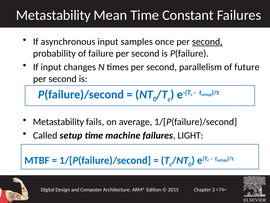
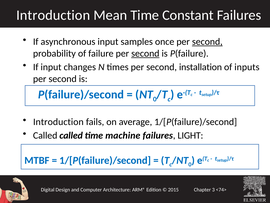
Metastability: Metastability -> Introduction (53, 15)
second underline: none -> present (145, 53)
parallelism: parallelism -> installation (201, 67)
future: future -> inputs (247, 67)
Metastability: Metastability -> Introduction (58, 122)
Called setup: setup -> called (71, 135)
